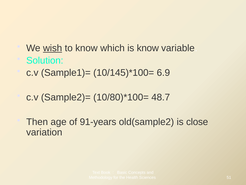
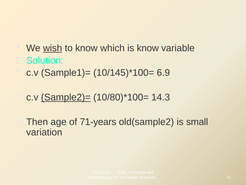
Sample2)= underline: none -> present (66, 97)
48.7: 48.7 -> 14.3 (161, 97)
91-years: 91-years -> 71-years (98, 122)
close: close -> small (197, 122)
